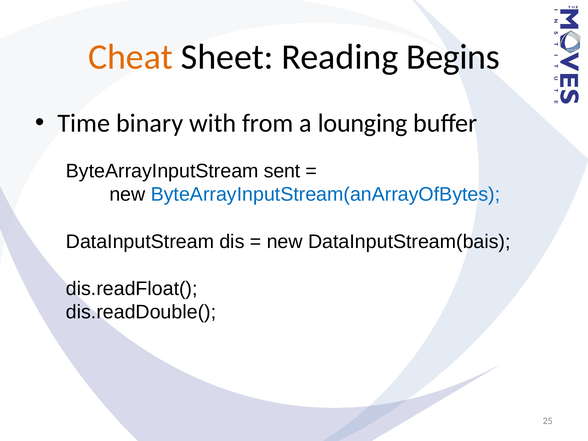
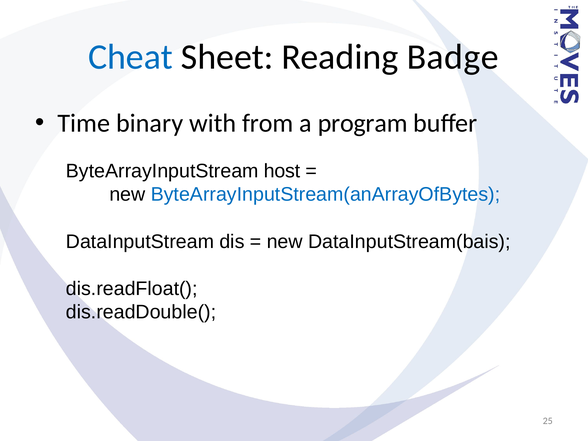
Cheat colour: orange -> blue (130, 57)
Begins: Begins -> Badge (453, 57)
lounging: lounging -> program (363, 123)
sent: sent -> host (282, 171)
